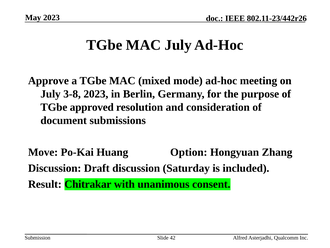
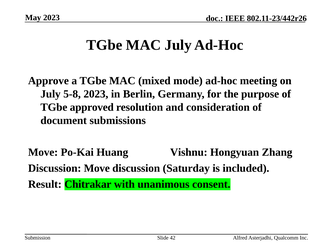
3-8: 3-8 -> 5-8 (72, 94)
Option: Option -> Vishnu (189, 152)
Discussion Draft: Draft -> Move (97, 168)
